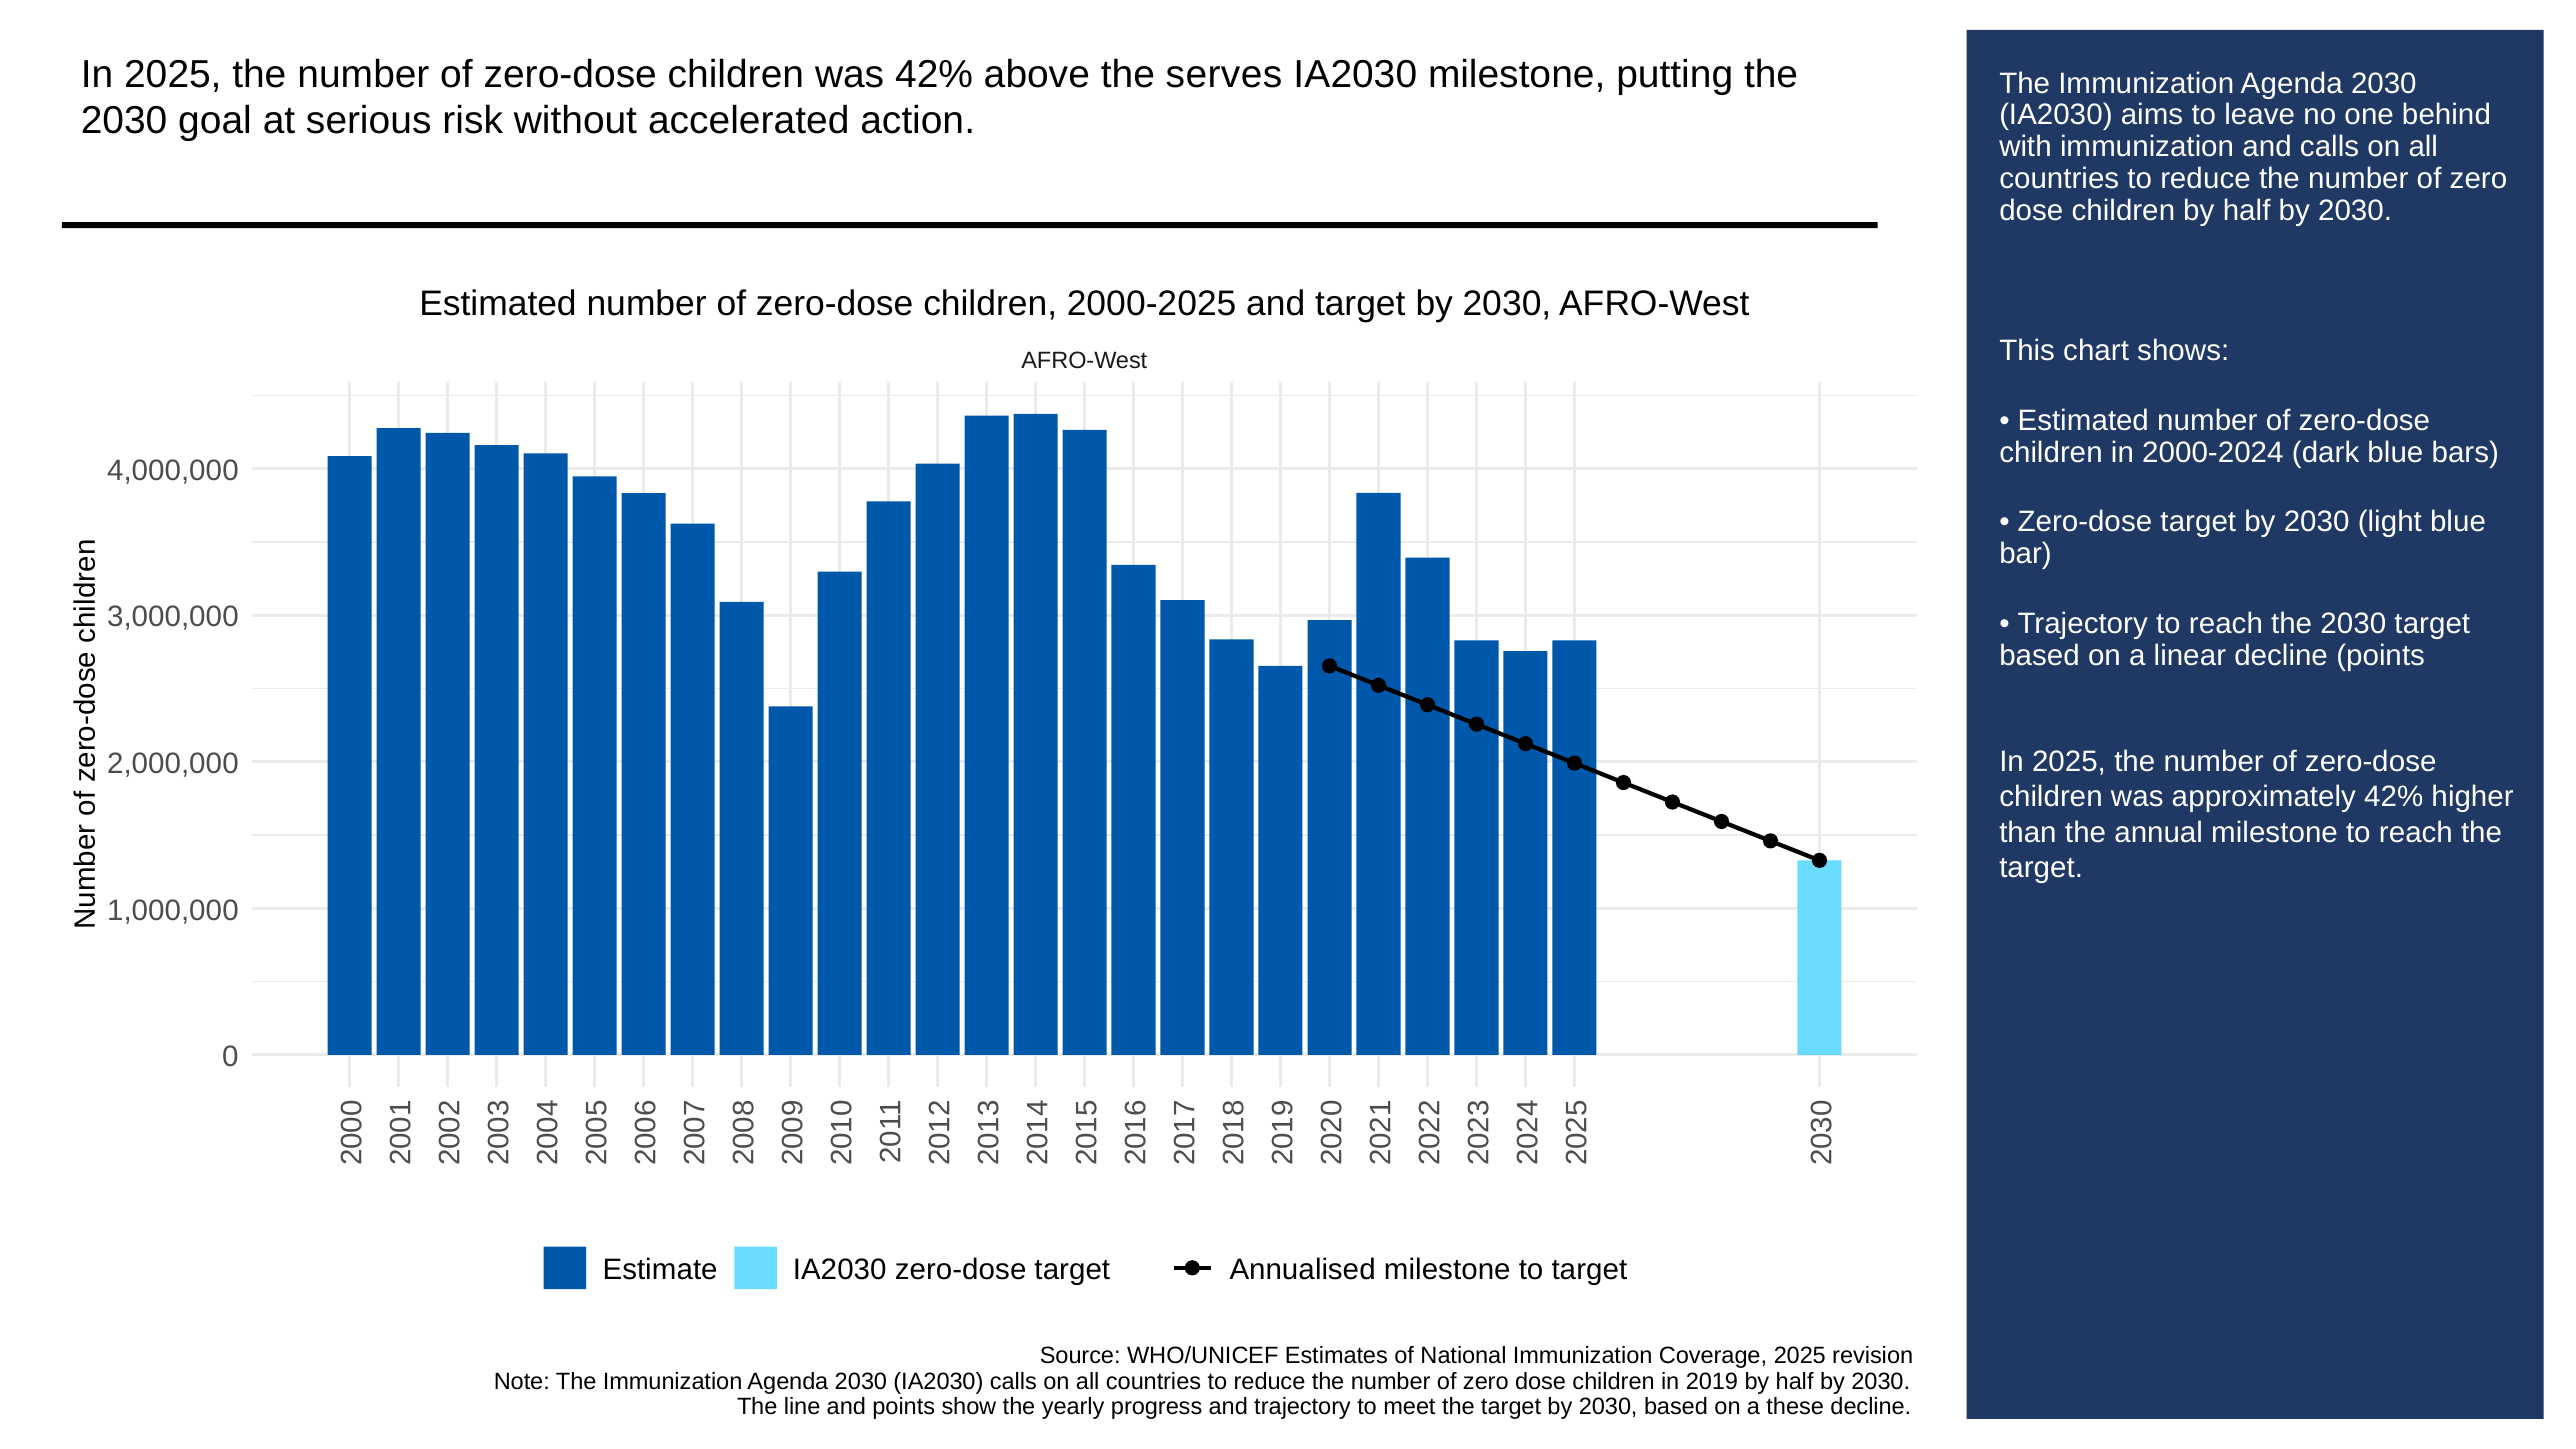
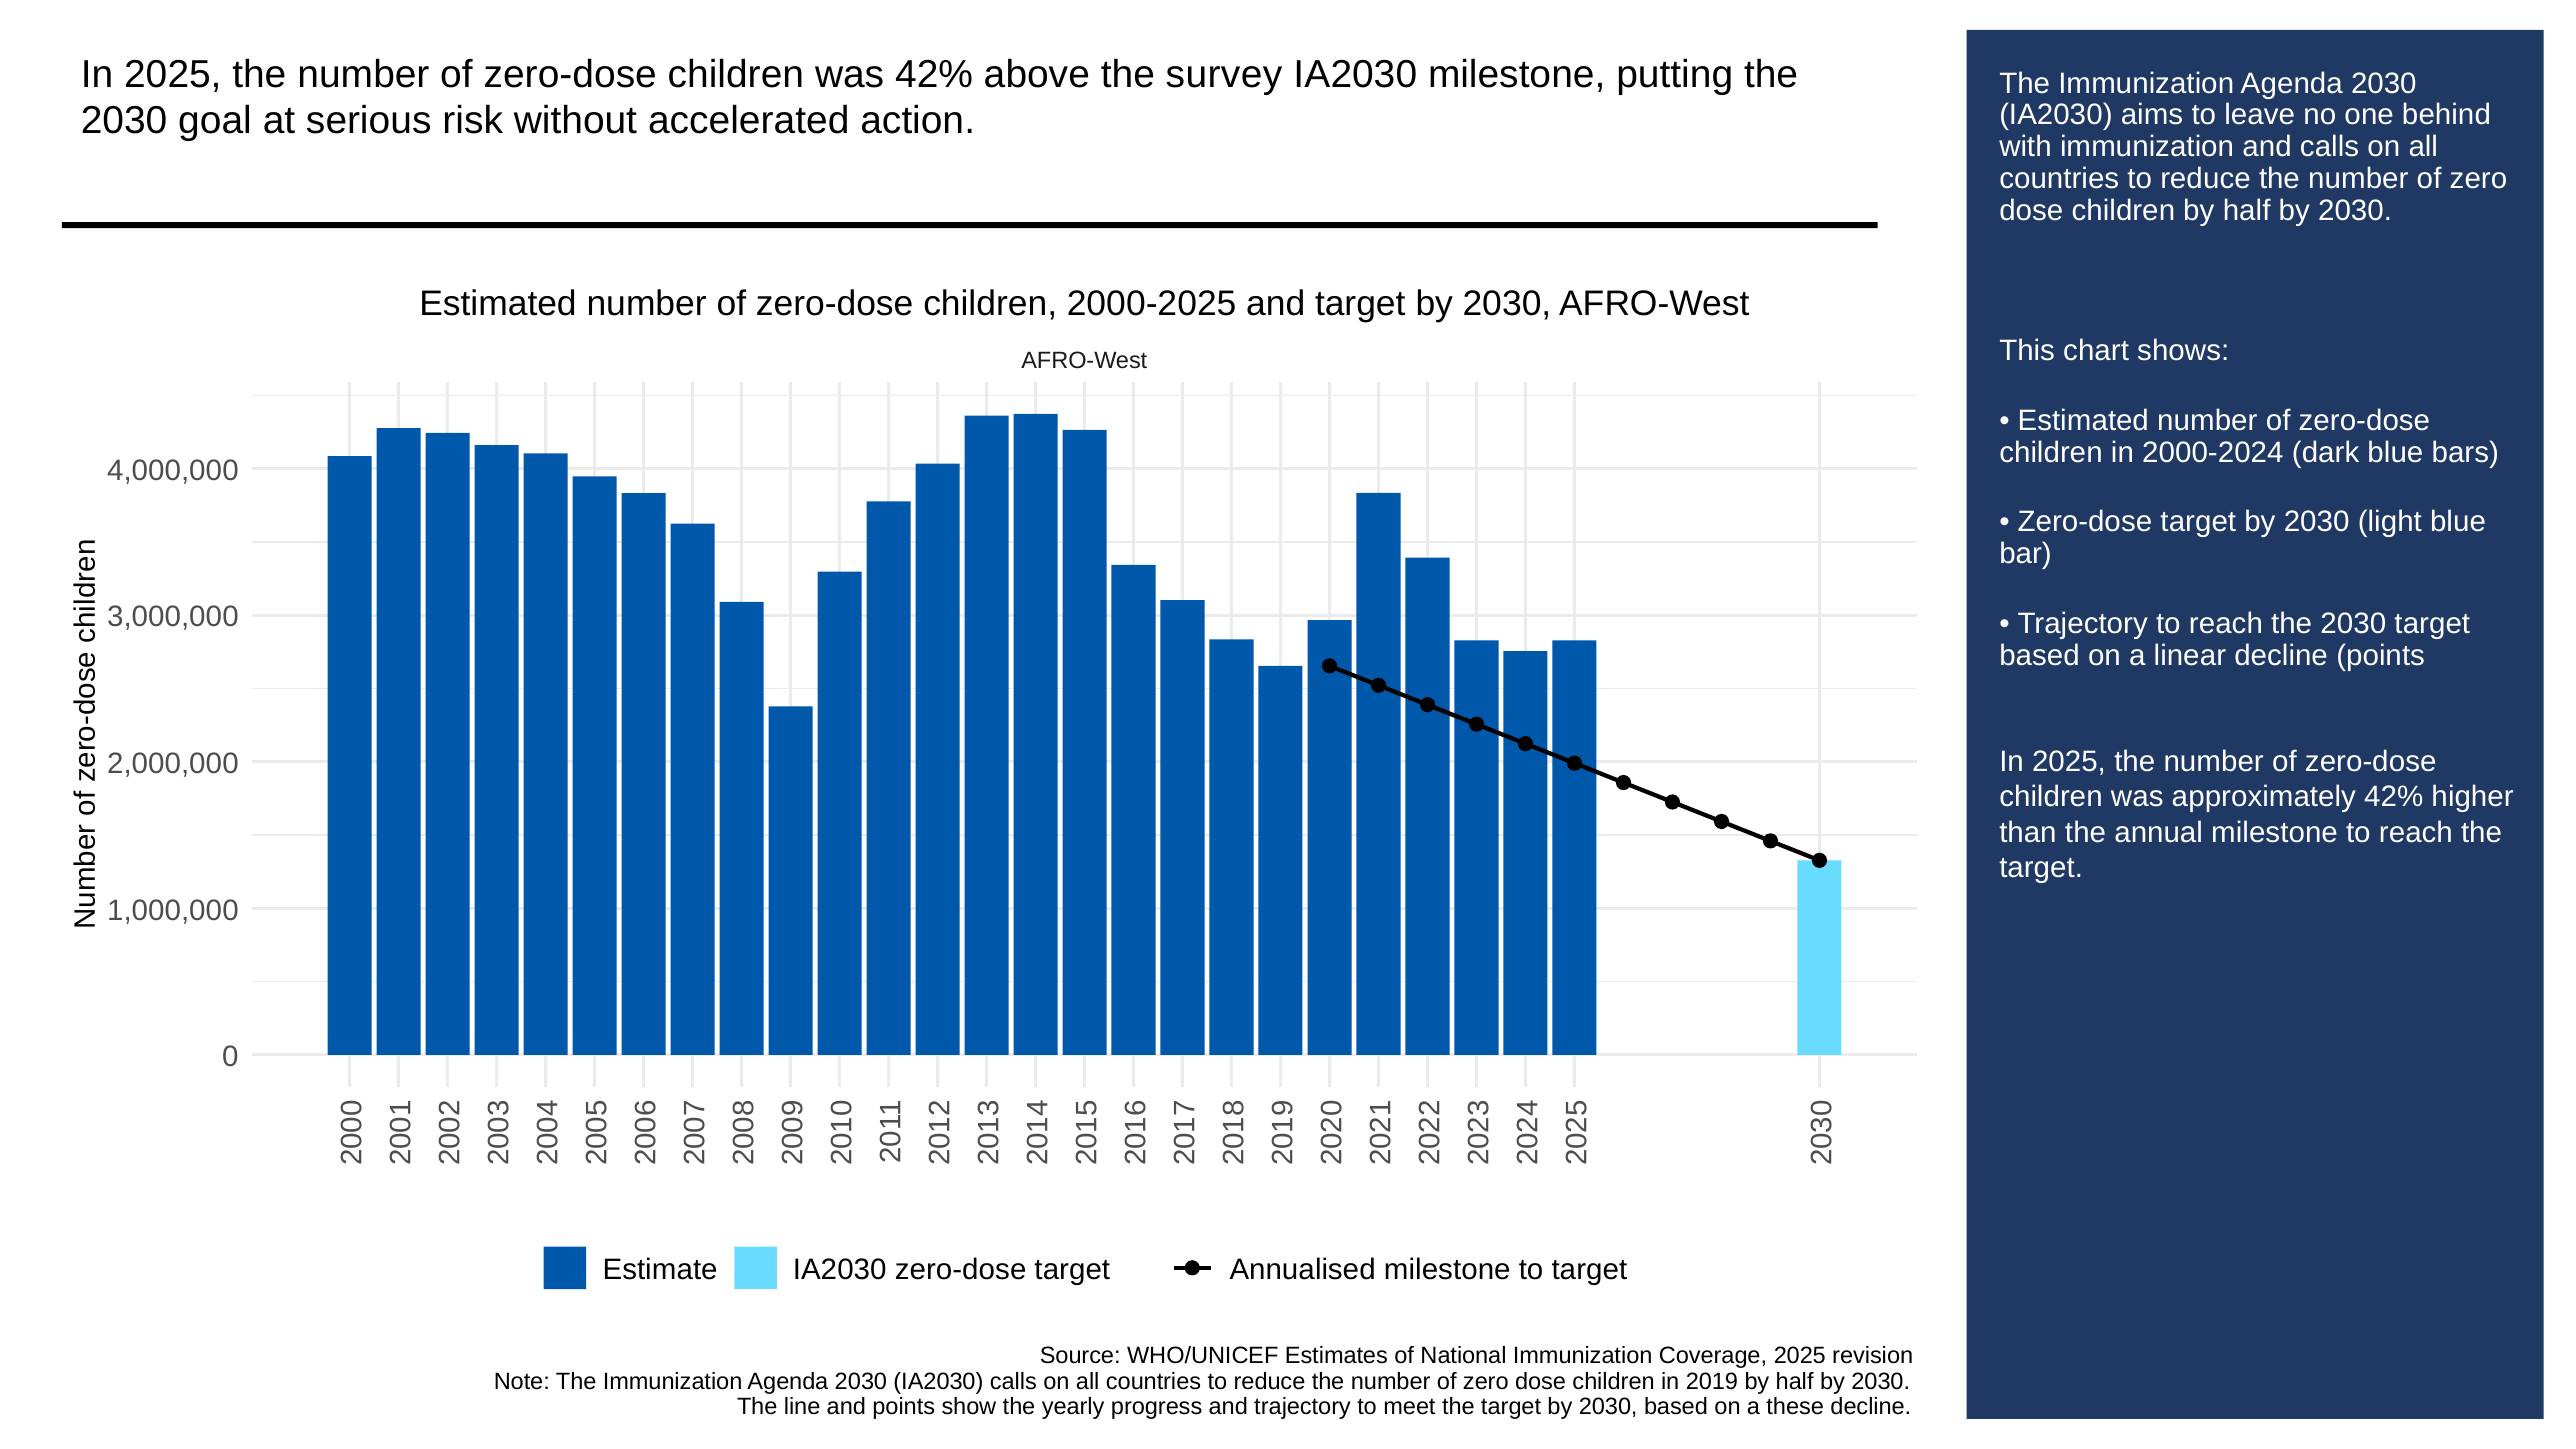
serves: serves -> survey (1224, 74)
